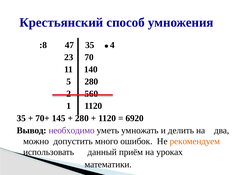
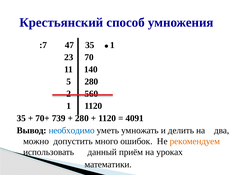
:8: :8 -> :7 (43, 45)
35 4: 4 -> 1 (112, 45)
145: 145 -> 739 (59, 118)
6920: 6920 -> 4091 (135, 118)
необходимо colour: purple -> blue (72, 130)
